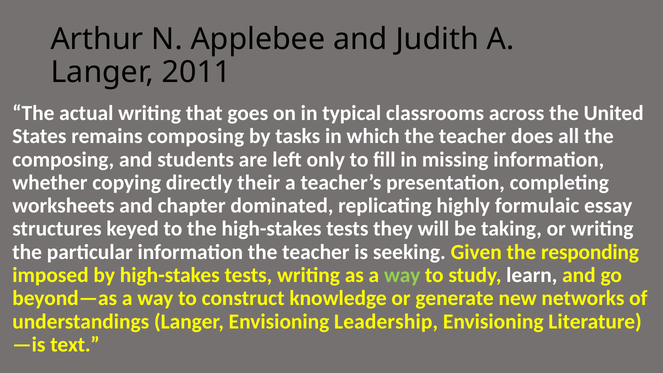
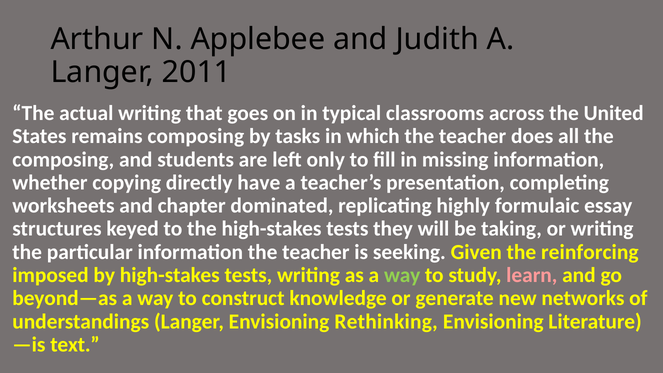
their: their -> have (259, 183)
responding: responding -> reinforcing (590, 252)
learn colour: white -> pink (532, 275)
Leadership: Leadership -> Rethinking (386, 321)
